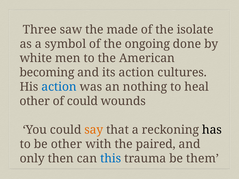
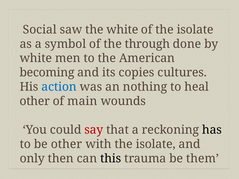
Three: Three -> Social (40, 30)
the made: made -> white (122, 30)
ongoing: ongoing -> through (147, 44)
its action: action -> copies (136, 73)
of could: could -> main (82, 101)
say colour: orange -> red (94, 130)
with the paired: paired -> isolate (156, 144)
this colour: blue -> black (111, 159)
